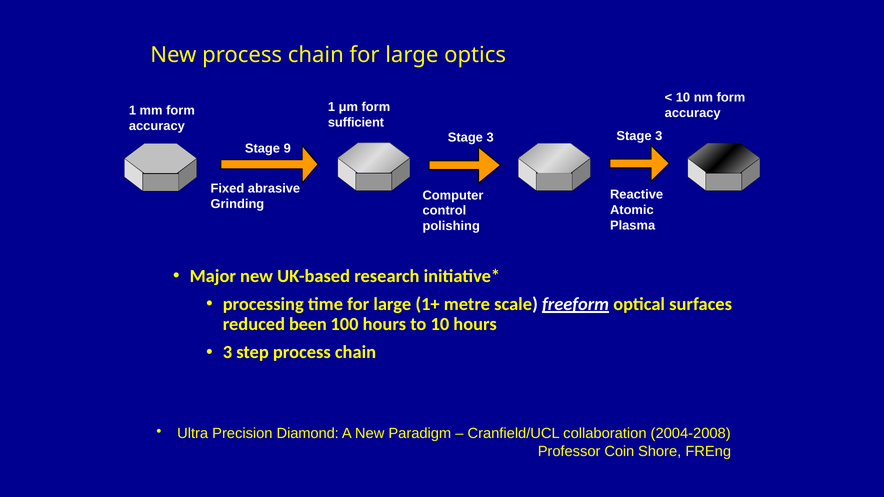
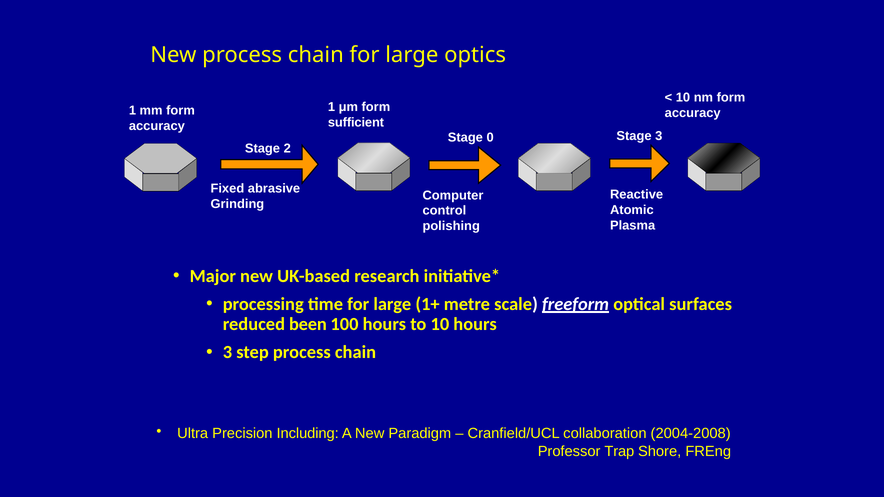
3: 3 -> 0 (490, 138)
9: 9 -> 2 (287, 149)
Diamond: Diamond -> Including (308, 434)
Coin: Coin -> Trap (619, 451)
